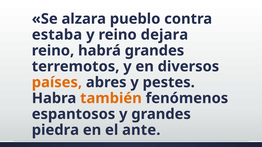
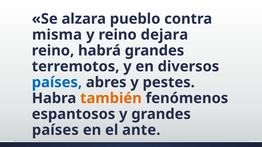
estaba: estaba -> misma (57, 35)
países colour: orange -> blue (57, 83)
piedra: piedra -> países (55, 130)
